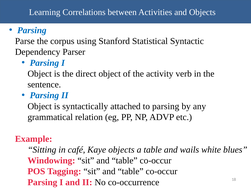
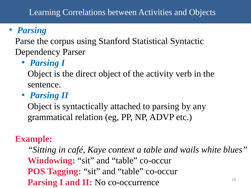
Kaye objects: objects -> context (121, 150)
